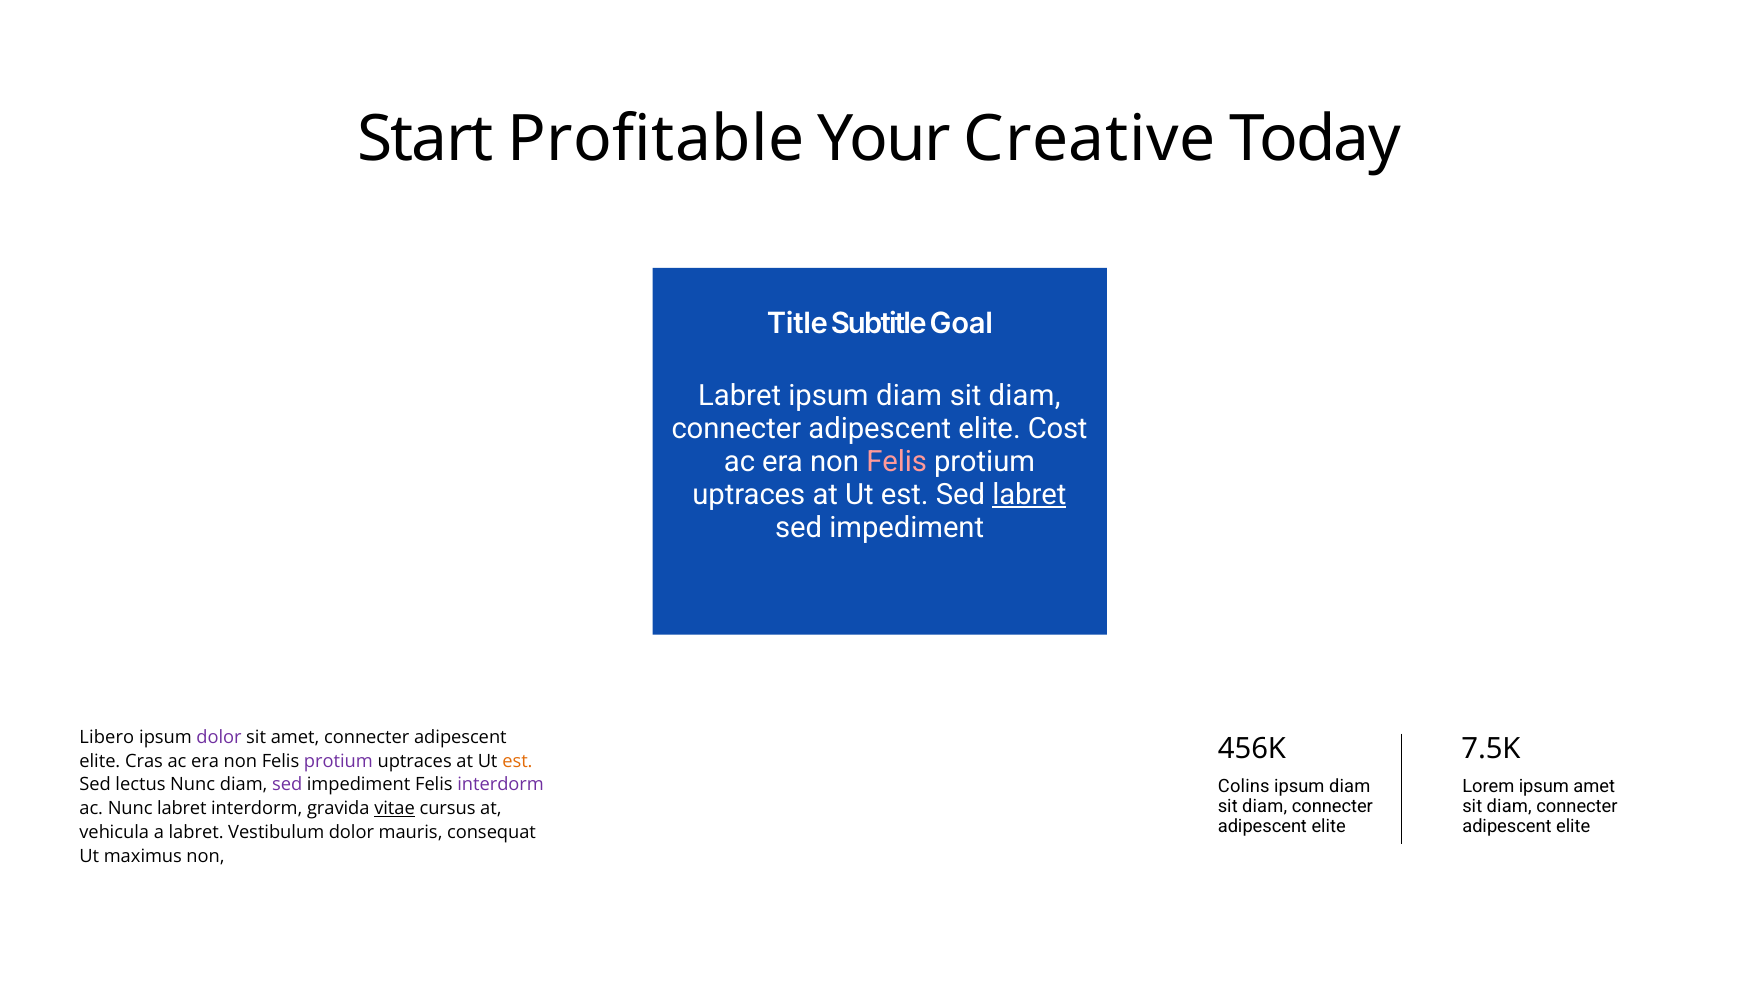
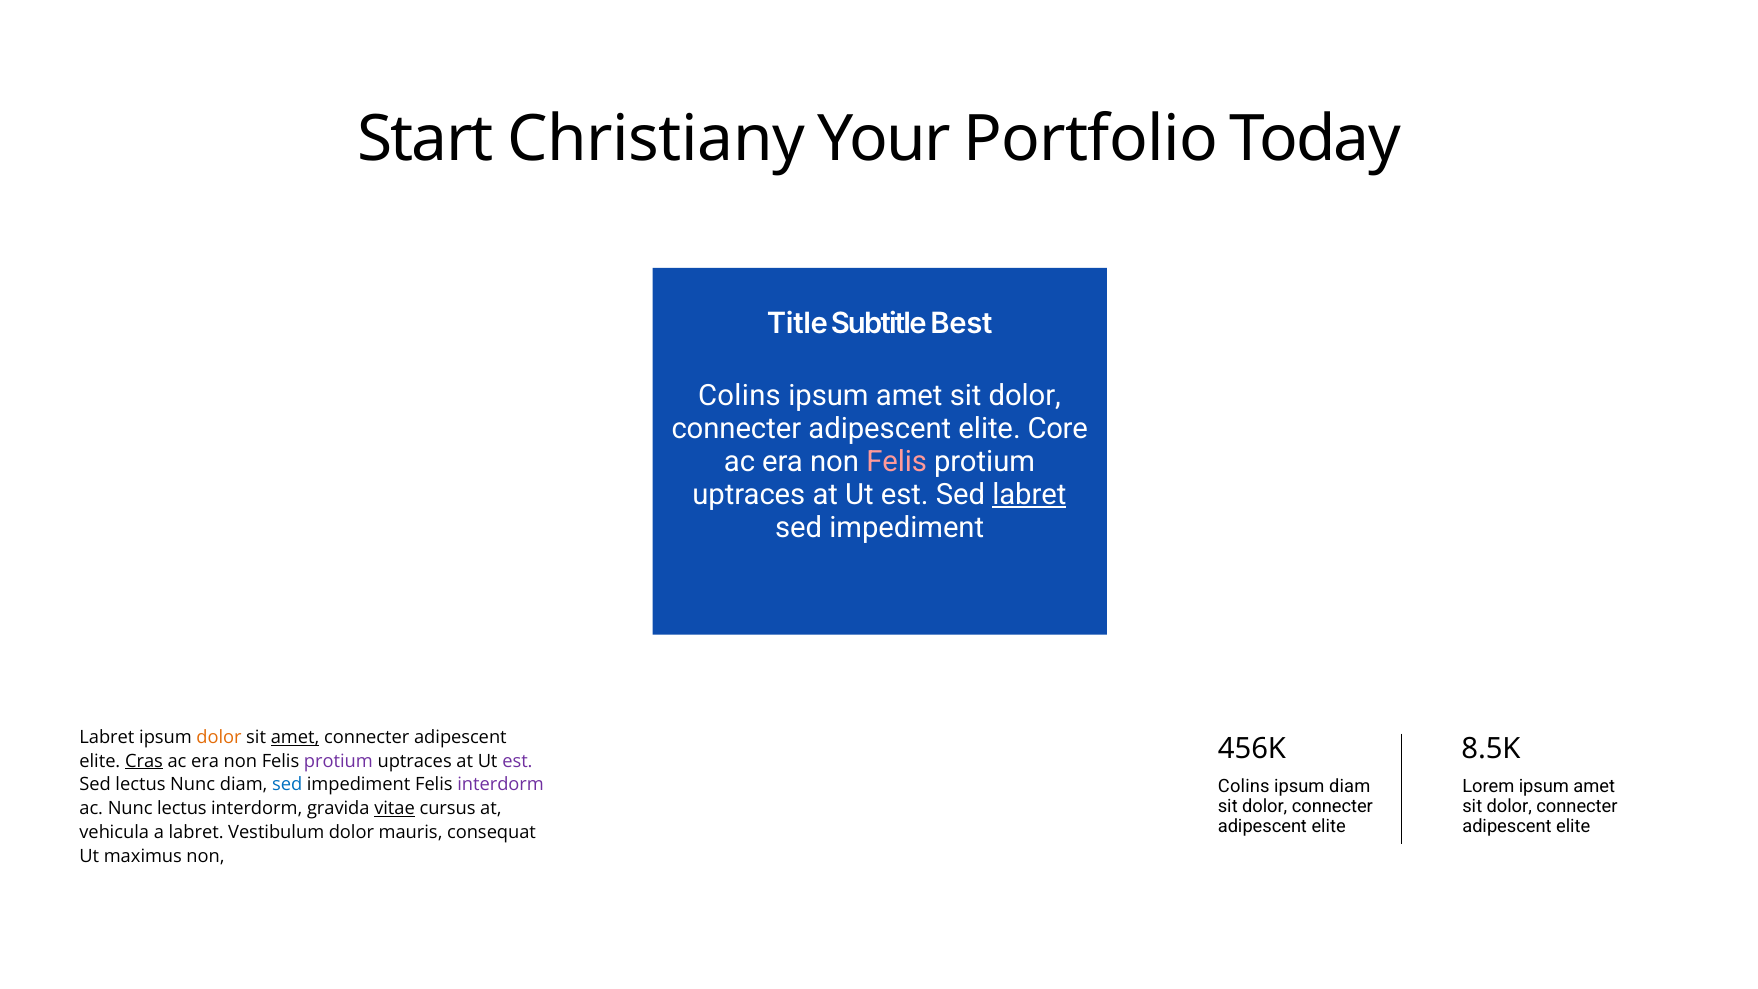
Profitable: Profitable -> Christiany (656, 139)
Creative: Creative -> Portfolio (1091, 139)
Goal: Goal -> Best (961, 324)
Labret: Labret -> Colins (740, 396)
diam: diam -> amet (909, 396)
diam: diam -> dolor (1025, 396)
Cost: Cost -> Core (1058, 429)
Libero: Libero -> Labret (107, 737)
dolor colour: purple -> orange (219, 737)
amet underline: none -> present (295, 737)
7.5K: 7.5K -> 8.5K (1491, 748)
Cras underline: none -> present (144, 761)
est colour: orange -> purple (517, 761)
sed colour: purple -> blue (287, 785)
diam: diam -> dolor (1265, 807)
diam: diam -> dolor (1509, 807)
Nunc labret: labret -> lectus (182, 809)
